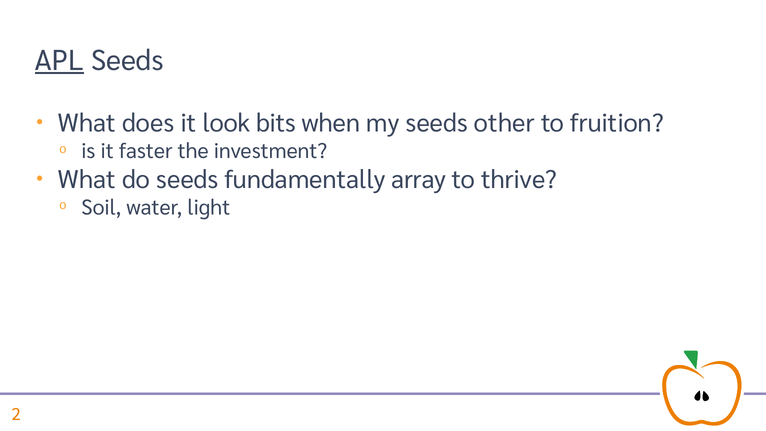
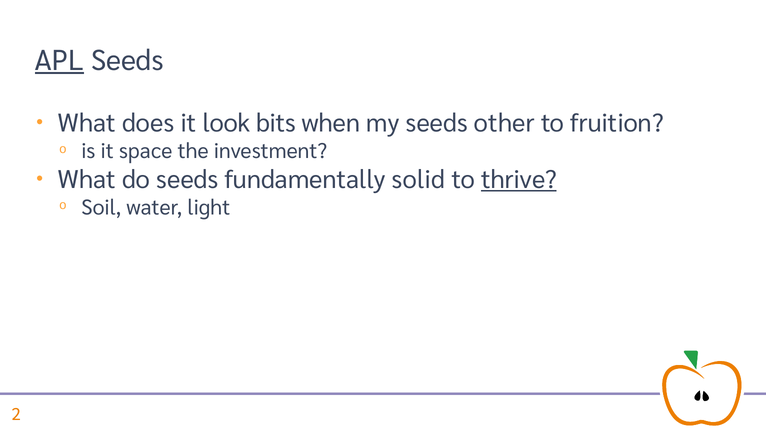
faster: faster -> space (146, 151)
array: array -> solid (419, 180)
thrive underline: none -> present (519, 180)
